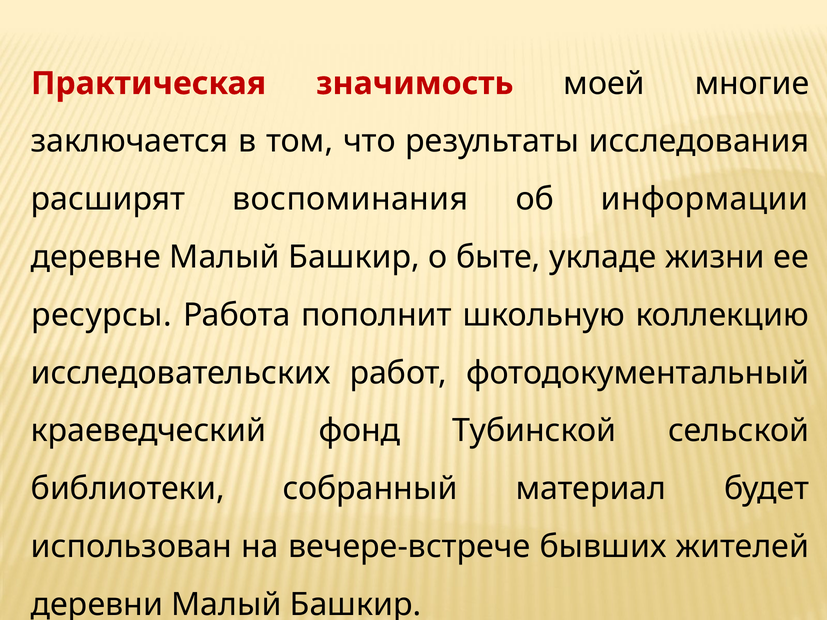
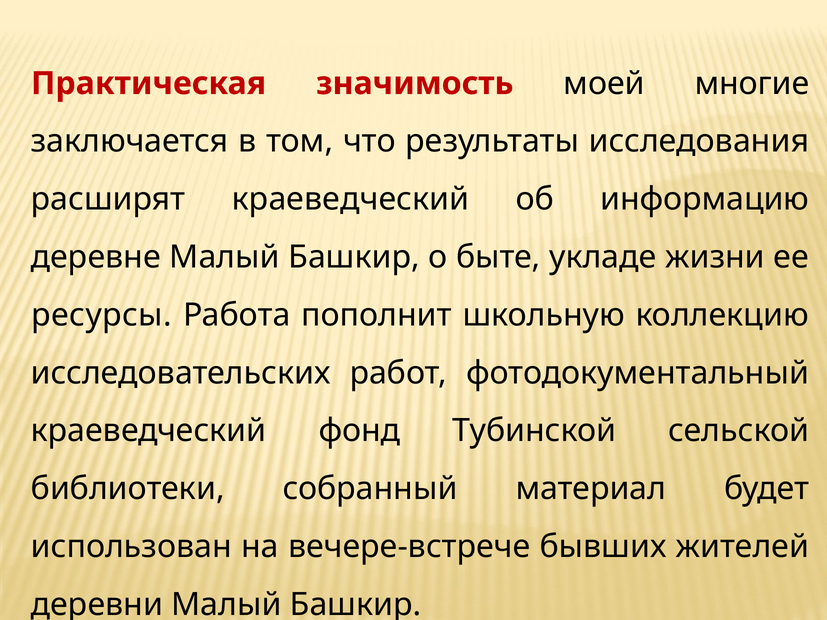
расширят воспоминания: воспоминания -> краеведческий (351, 199)
информации: информации -> информацию (705, 199)
